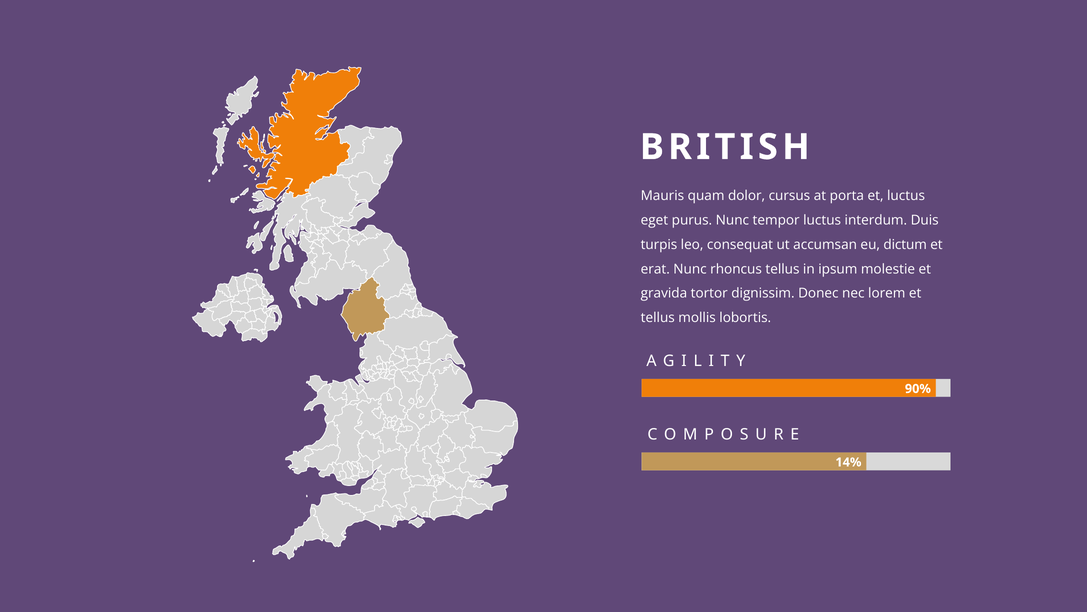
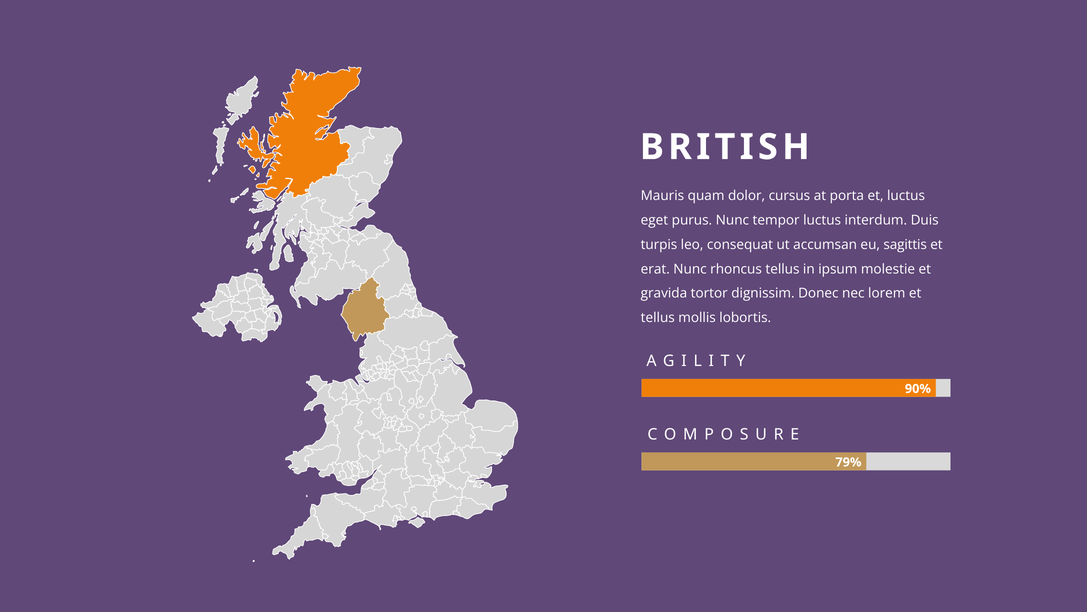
dictum: dictum -> sagittis (905, 244)
14%: 14% -> 79% (848, 462)
